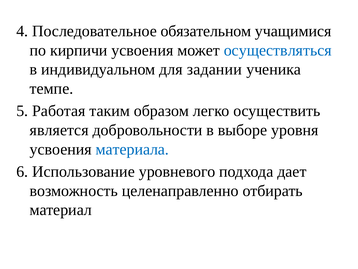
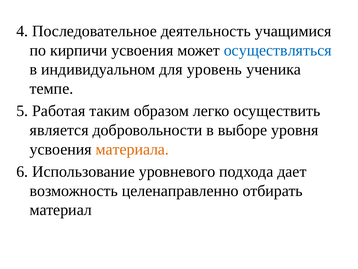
обязательном: обязательном -> деятельность (206, 31)
задании: задании -> уровень (214, 69)
материала colour: blue -> orange (132, 149)
